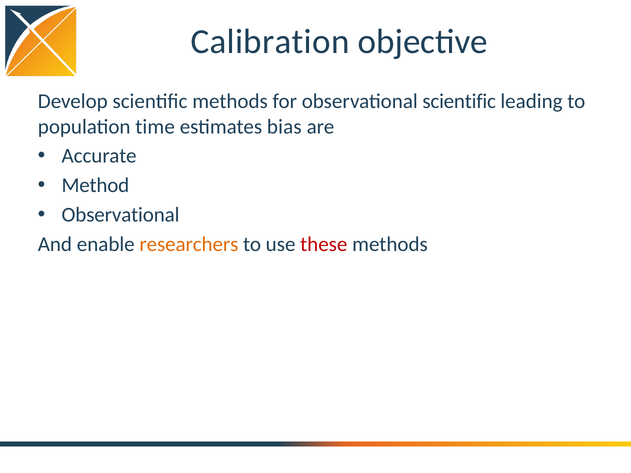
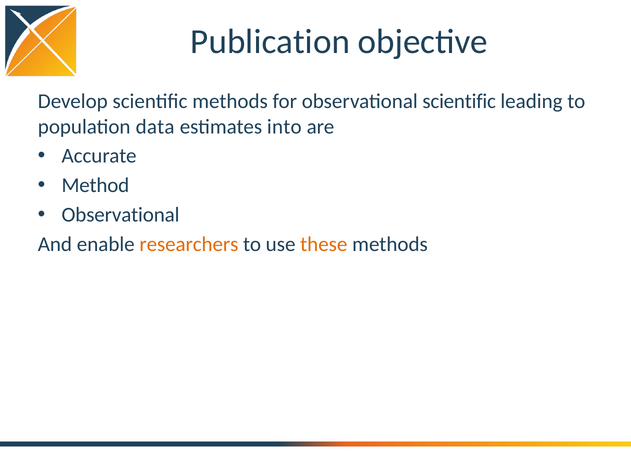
Calibration: Calibration -> Publication (270, 42)
time: time -> data (155, 127)
bias: bias -> into (284, 127)
these colour: red -> orange (324, 244)
